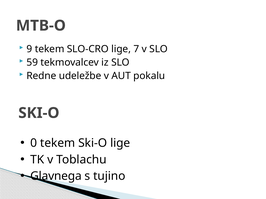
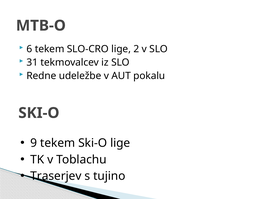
9: 9 -> 6 (29, 49)
7: 7 -> 2 (136, 49)
59: 59 -> 31 (32, 63)
0: 0 -> 9 (34, 143)
Glavnega: Glavnega -> Traserjev (56, 177)
